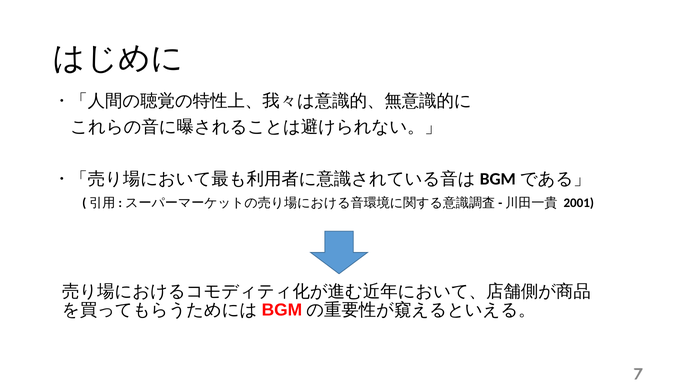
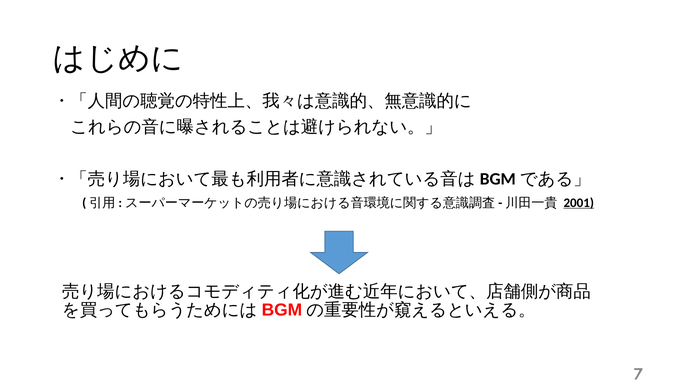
2001 underline: none -> present (579, 203)
